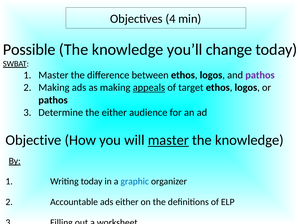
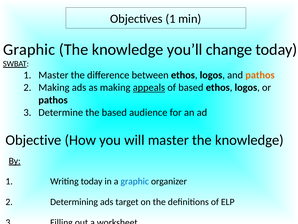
Objectives 4: 4 -> 1 (170, 19)
Possible: Possible -> Graphic (29, 50)
pathos colour: purple -> orange (260, 75)
of target: target -> based (191, 87)
the either: either -> based (114, 112)
master underline: present -> none (168, 140)
Accountable: Accountable -> Determining (74, 202)
ads either: either -> target (127, 202)
